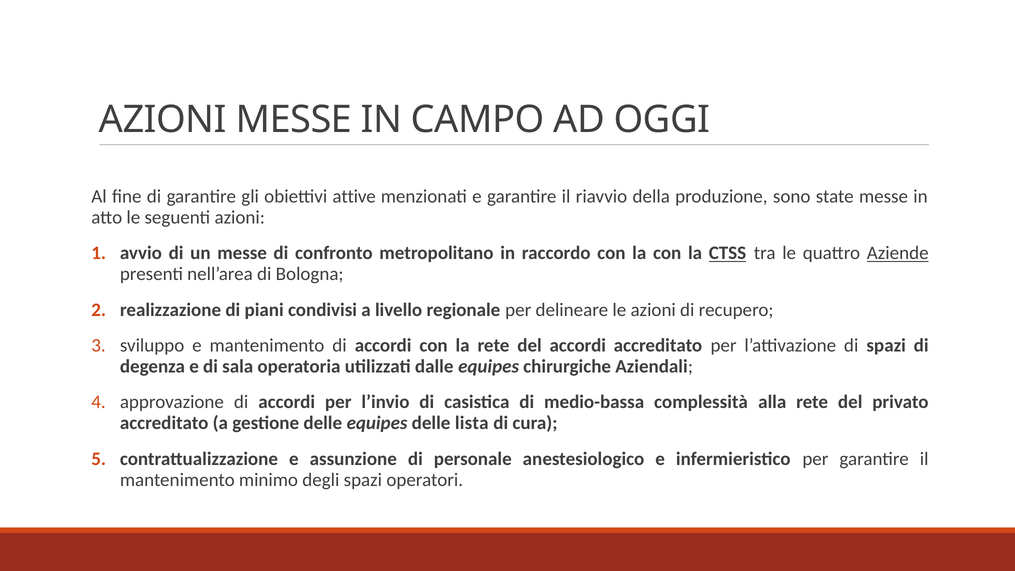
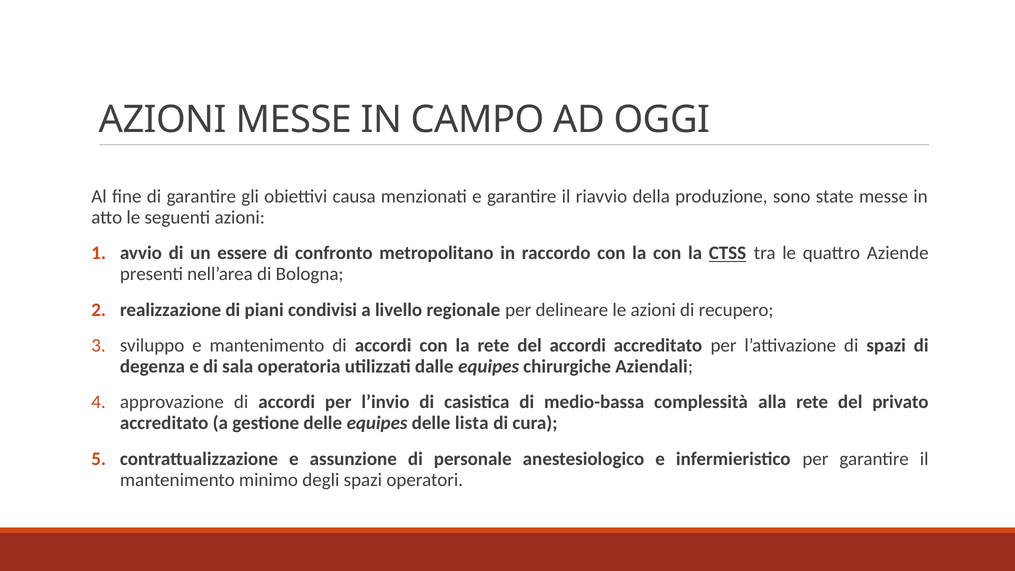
attive: attive -> causa (354, 196)
un messe: messe -> essere (242, 253)
Aziende underline: present -> none (898, 253)
